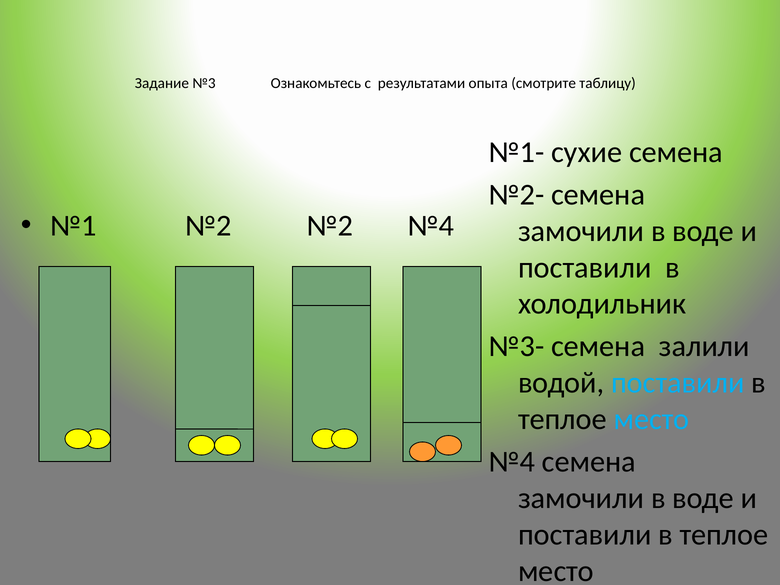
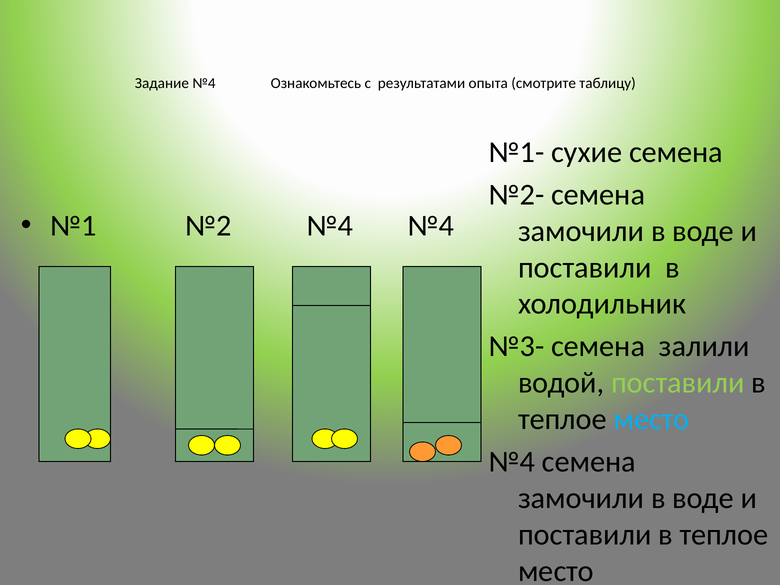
Задание №3: №3 -> №4 (204, 83)
№2 №2: №2 -> №4 (330, 226)
поставили colour: light blue -> light green (678, 383)
